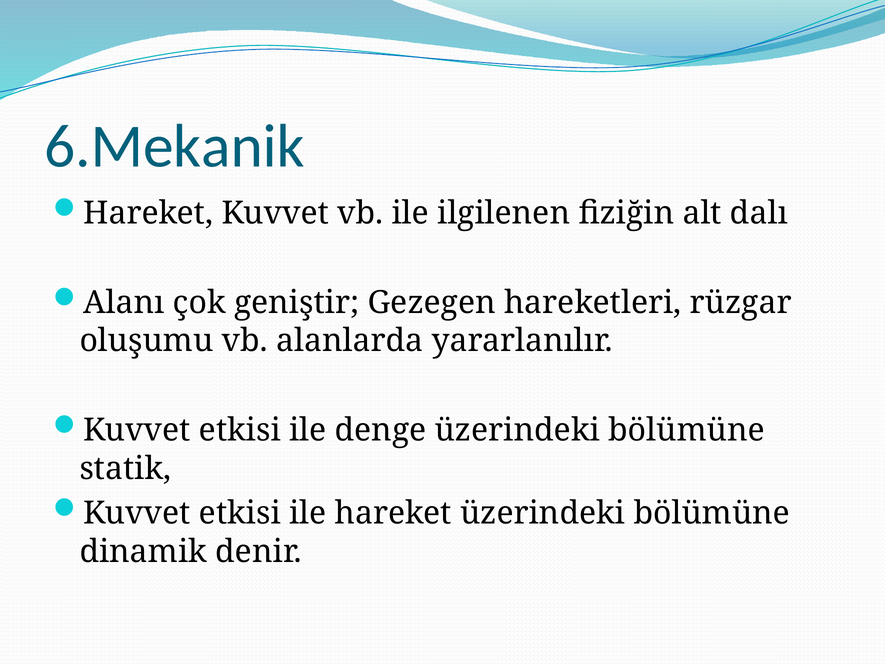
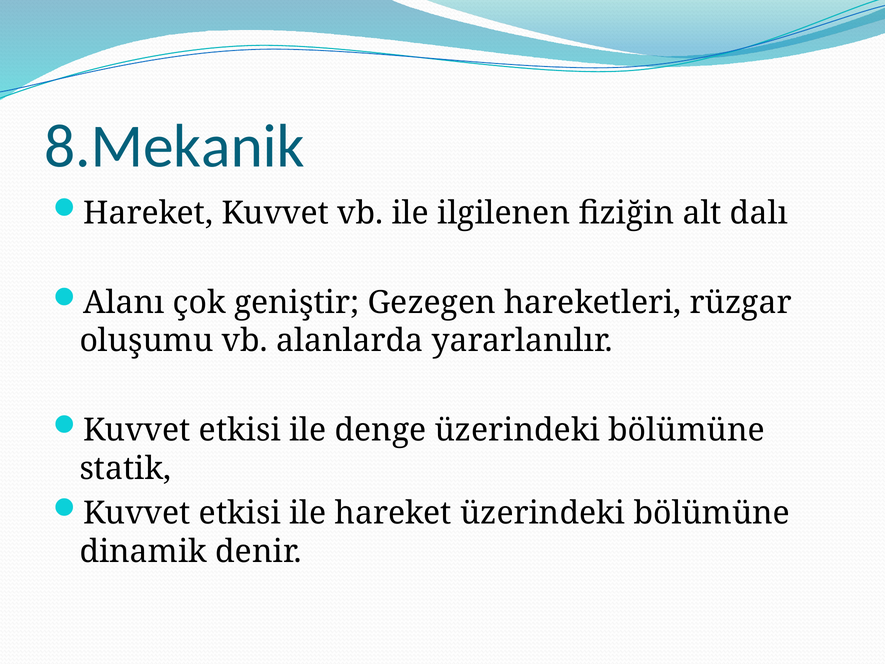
6.Mekanik: 6.Mekanik -> 8.Mekanik (174, 146)
